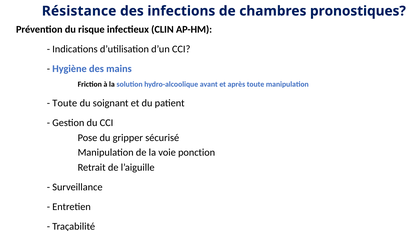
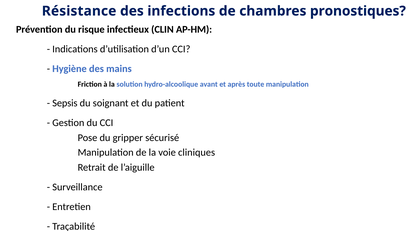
Toute: Toute -> Sepsis (65, 103)
ponction: ponction -> cliniques (197, 153)
